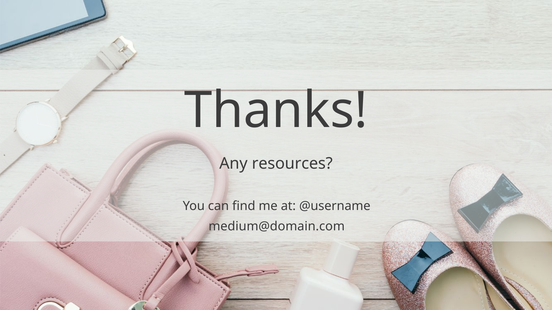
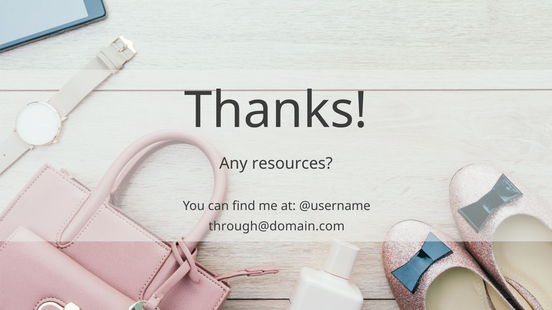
medium@domain.com: medium@domain.com -> through@domain.com (277, 227)
